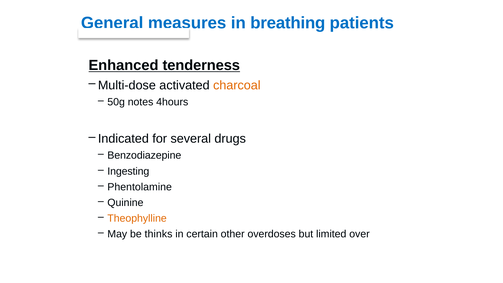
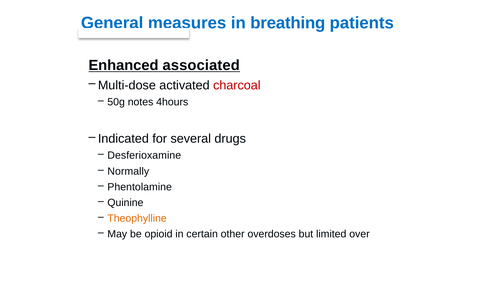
tenderness: tenderness -> associated (201, 65)
charcoal colour: orange -> red (237, 85)
Benzodiazepine: Benzodiazepine -> Desferioxamine (144, 155)
Ingesting: Ingesting -> Normally (128, 171)
thinks: thinks -> opioid (159, 234)
